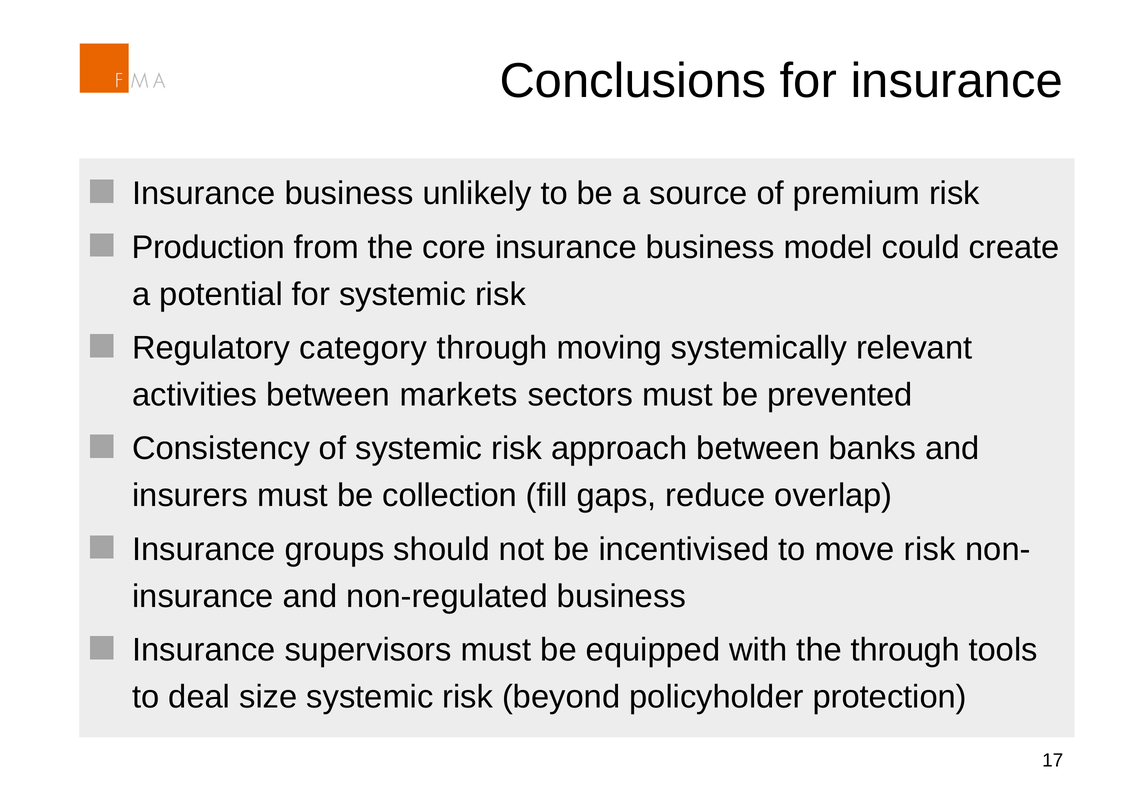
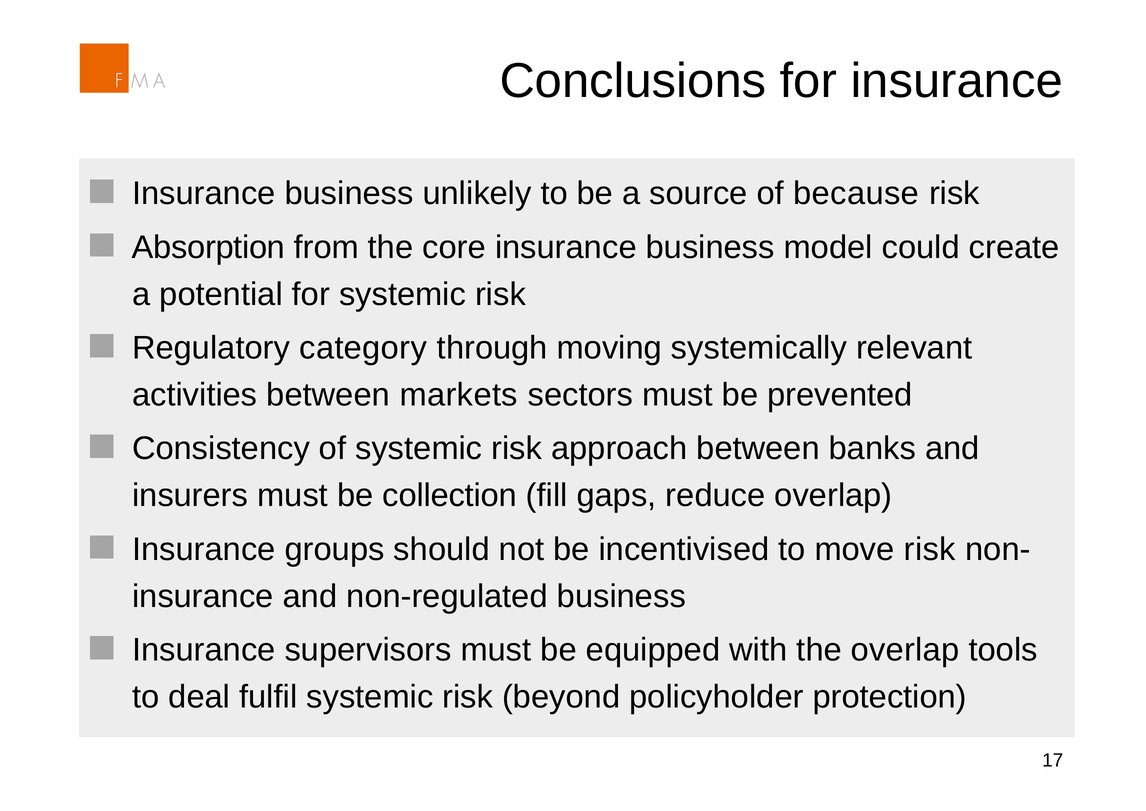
premium: premium -> because (856, 194)
Production: Production -> Absorption (209, 247)
the through: through -> overlap (905, 649)
size: size -> fulfil (268, 696)
